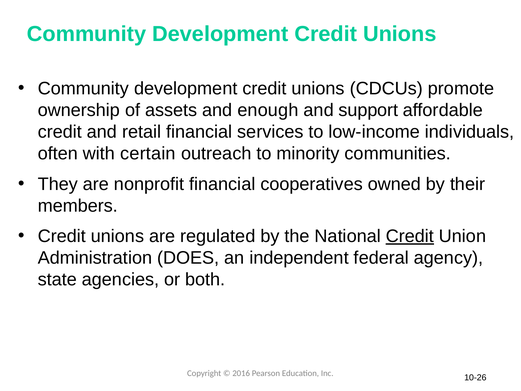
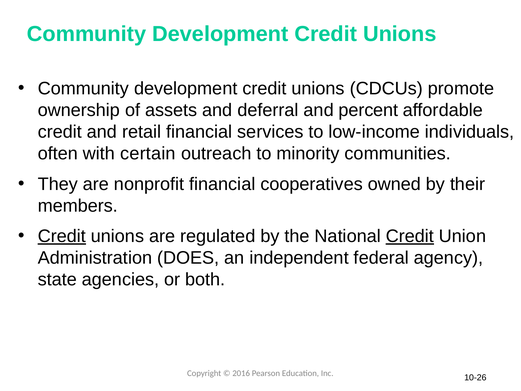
enough: enough -> deferral (268, 110)
support: support -> percent (368, 110)
Credit underline: none -> present (62, 236)
